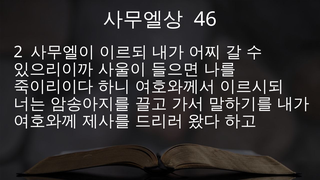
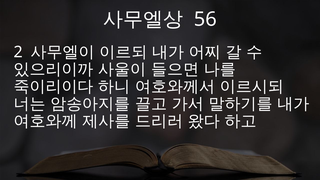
46: 46 -> 56 (205, 19)
